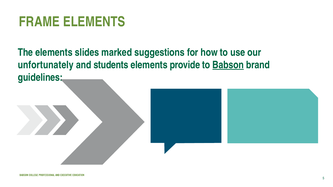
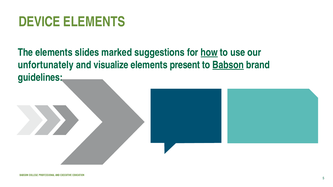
FRAME: FRAME -> DEVICE (39, 22)
how underline: none -> present (209, 52)
students: students -> visualize (111, 65)
provide: provide -> present (185, 65)
